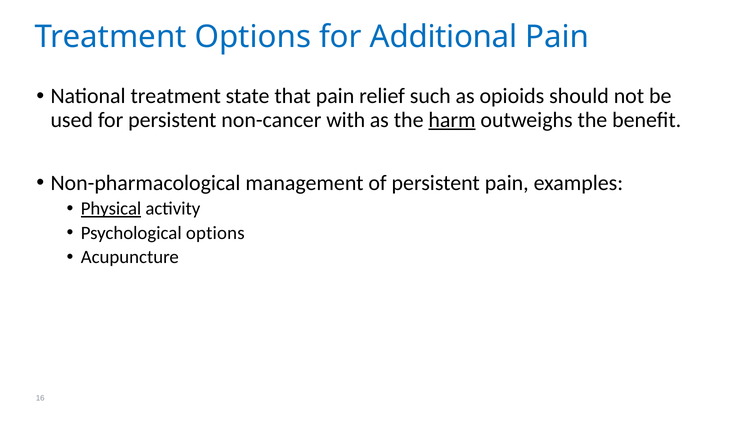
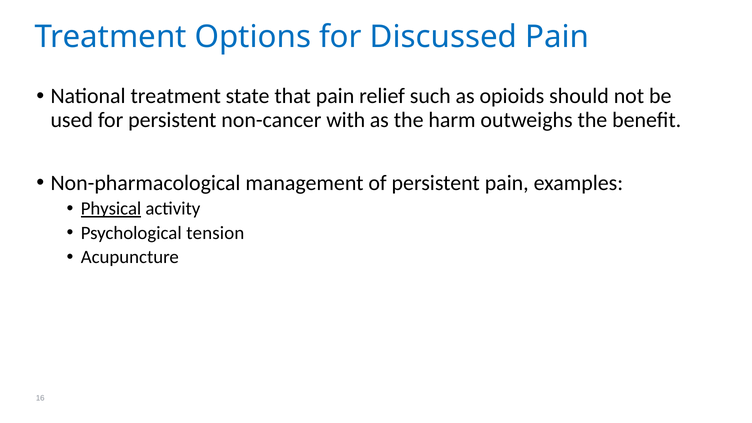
Additional: Additional -> Discussed (443, 37)
harm underline: present -> none (452, 120)
Psychological options: options -> tension (215, 233)
